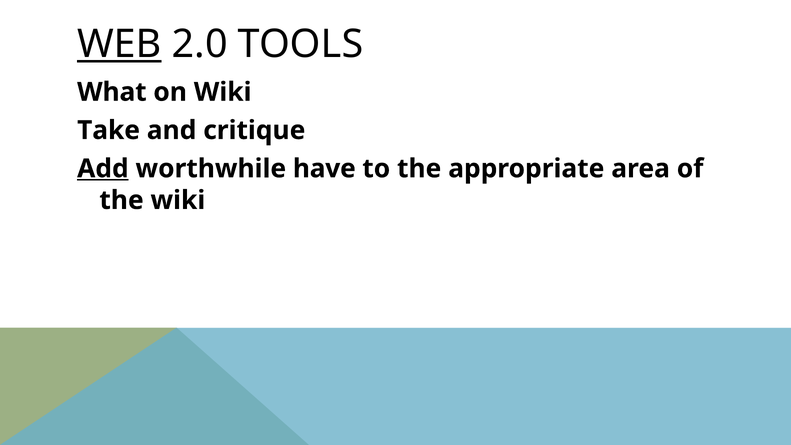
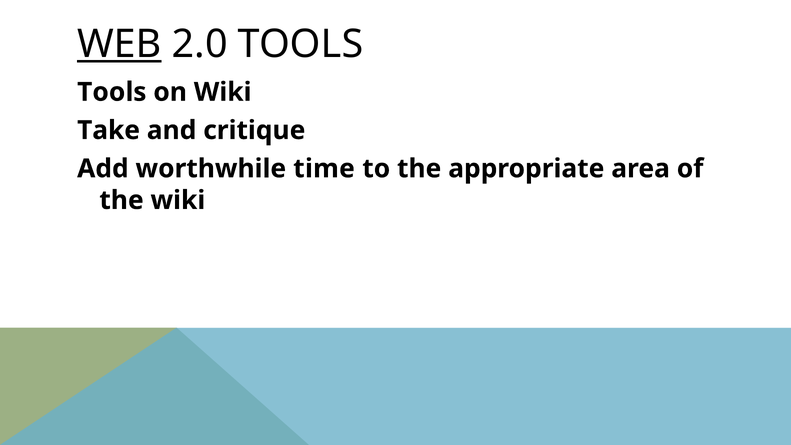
What: What -> Tools (112, 92)
Add underline: present -> none (103, 169)
have: have -> time (324, 169)
